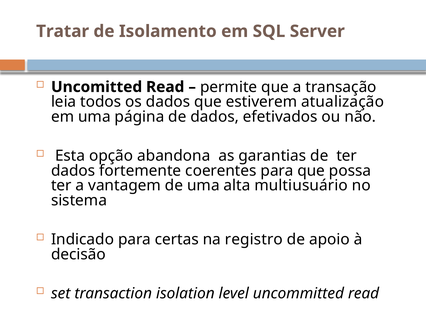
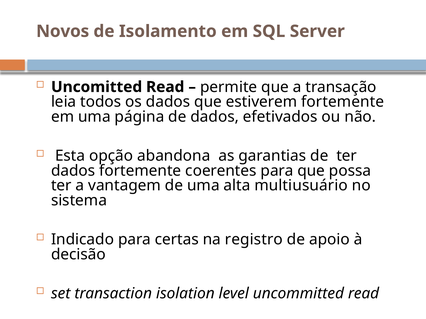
Tratar: Tratar -> Novos (63, 31)
estiverem atualização: atualização -> fortemente (343, 102)
